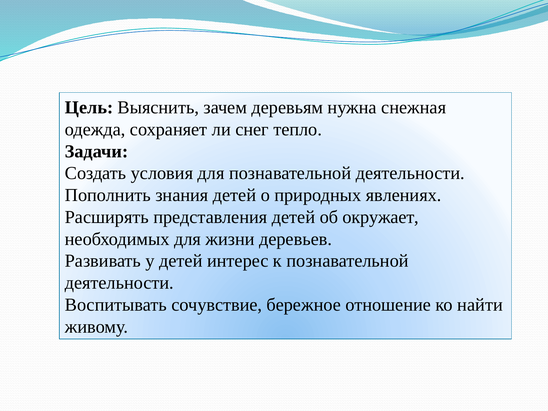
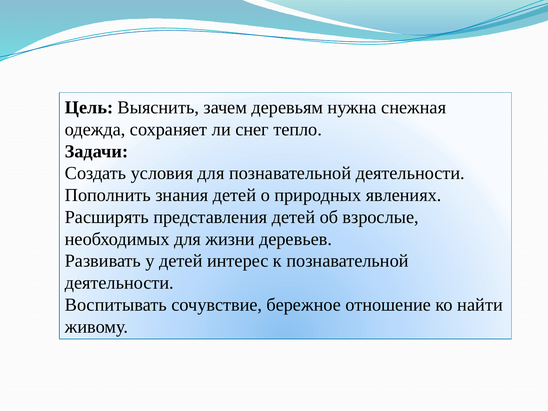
окружает: окружает -> взрослые (381, 217)
